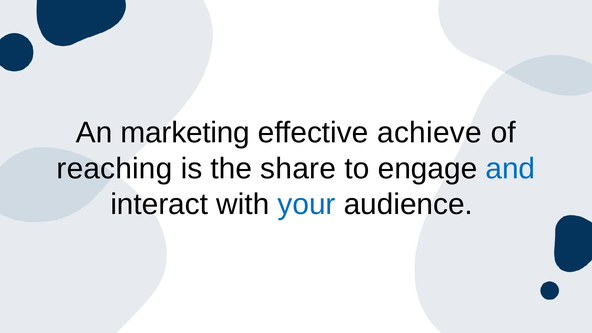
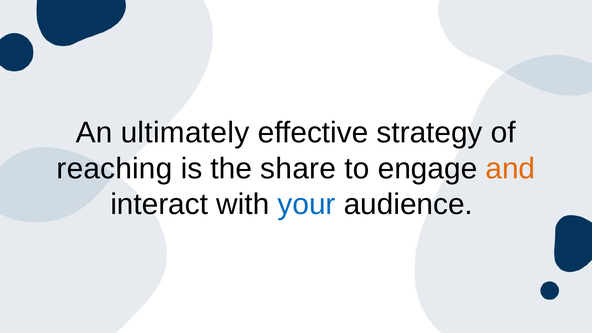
marketing: marketing -> ultimately (185, 133)
achieve: achieve -> strategy (430, 133)
and colour: blue -> orange (510, 169)
